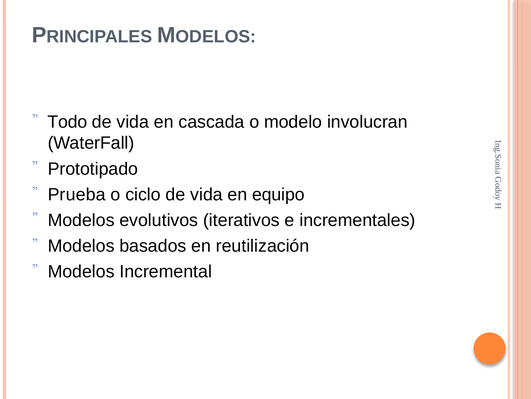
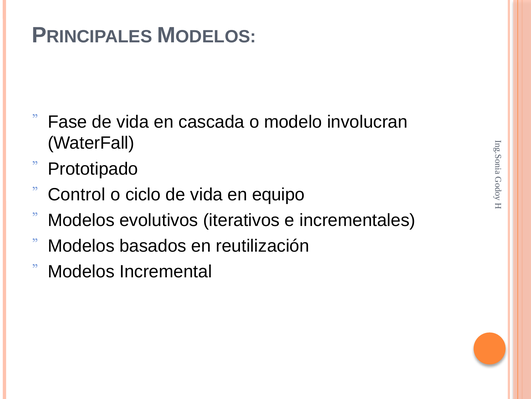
Todo: Todo -> Fase (67, 122)
Prueba: Prueba -> Control (77, 194)
